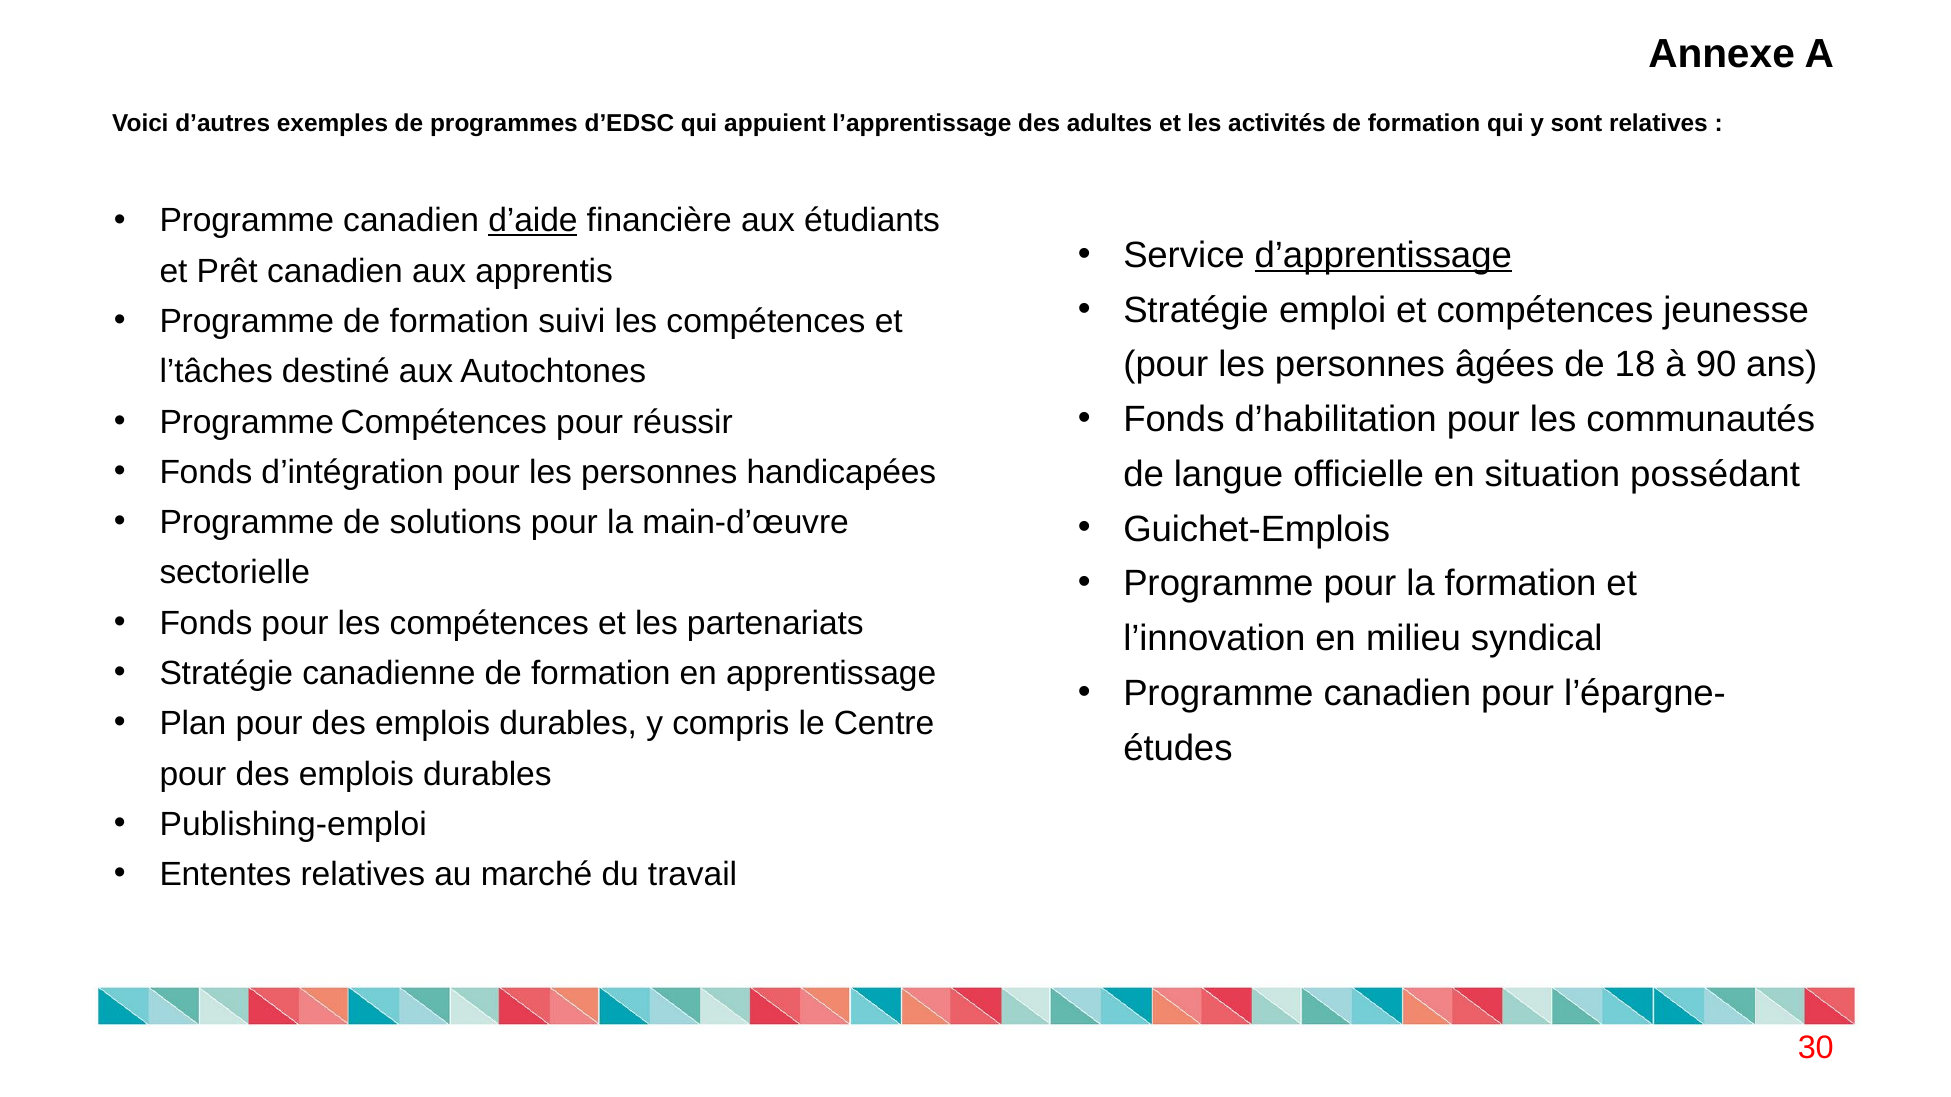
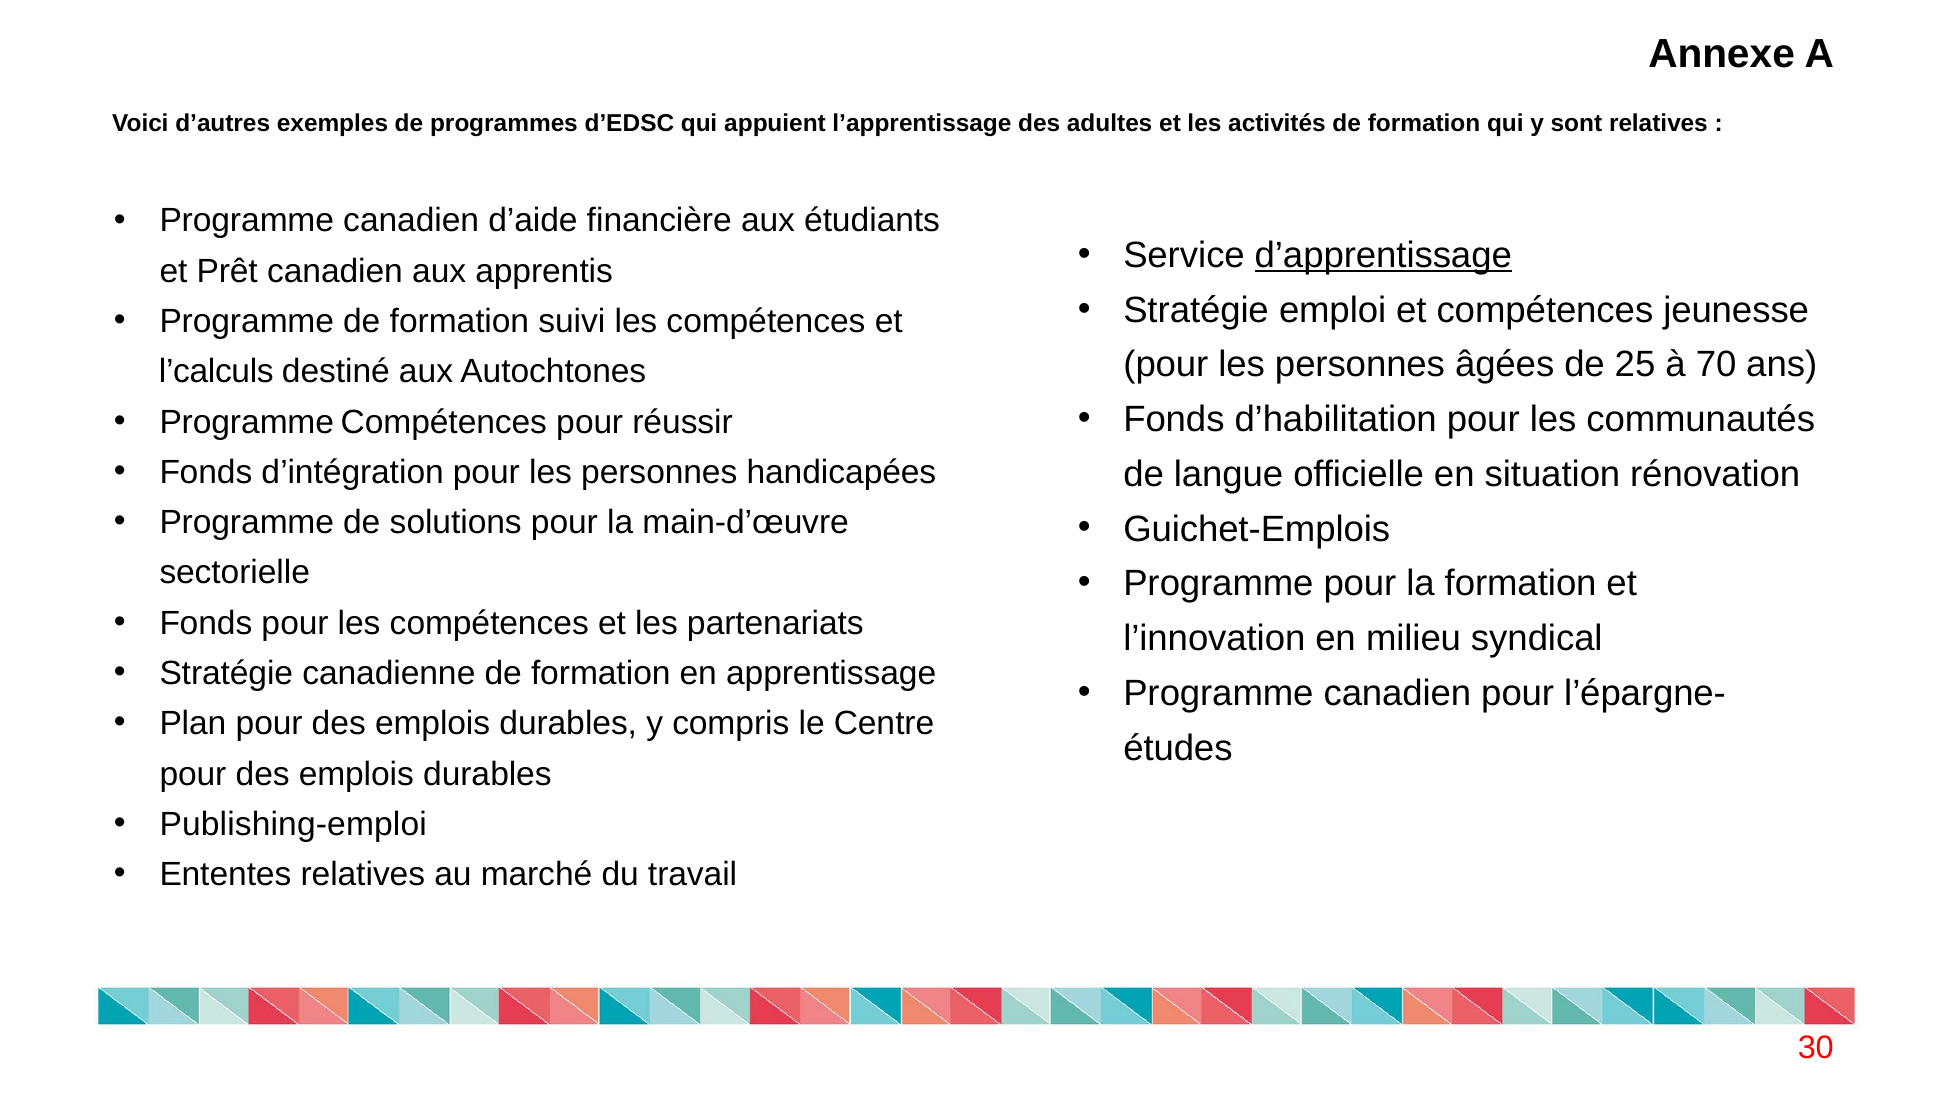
d’aide underline: present -> none (533, 221)
18: 18 -> 25 (1635, 365)
90: 90 -> 70 (1716, 365)
l’tâches: l’tâches -> l’calculs (216, 372)
possédant: possédant -> rénovation (1715, 475)
